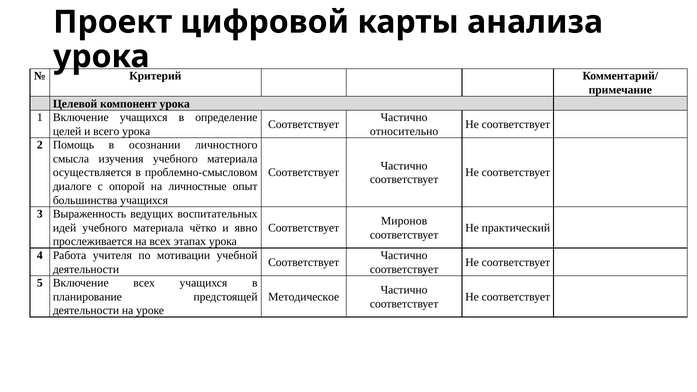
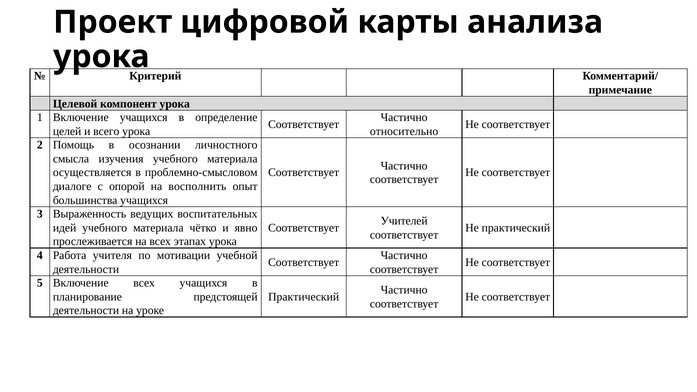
личностные: личностные -> восполнить (197, 186)
Миронов: Миронов -> Учителей (404, 221)
Методическое: Методическое -> Практический (304, 297)
